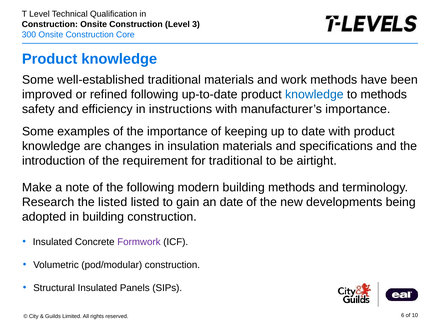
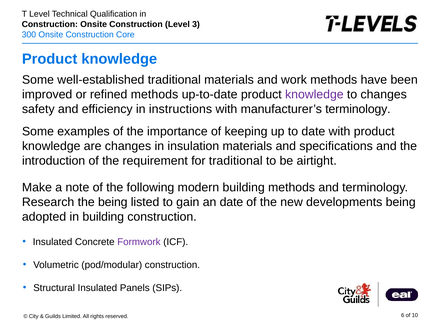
refined following: following -> methods (155, 94)
knowledge colour: blue -> purple (314, 94)
to methods: methods -> changes (384, 94)
manufacturer’s importance: importance -> terminology (358, 109)
the listed: listed -> being (113, 202)
